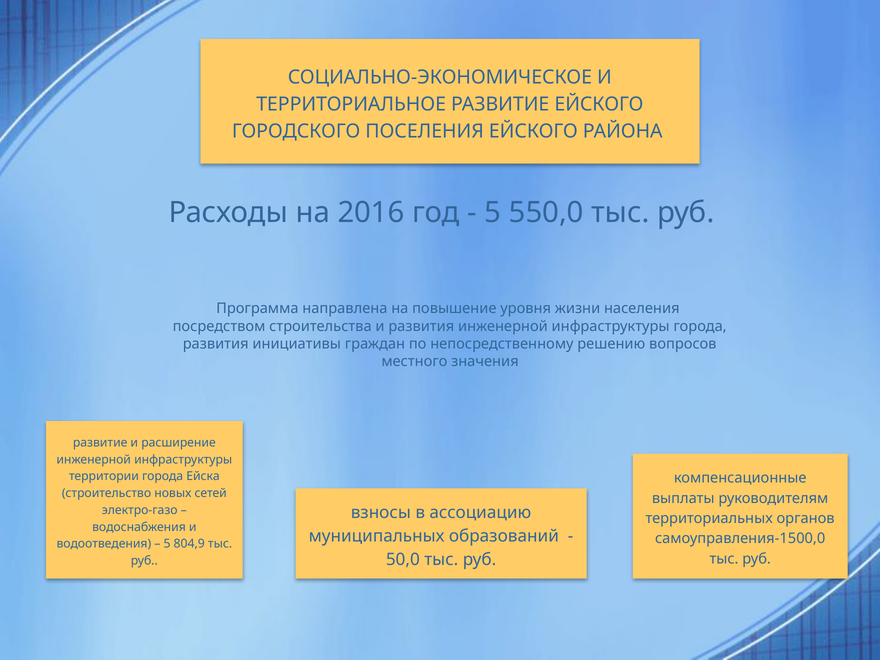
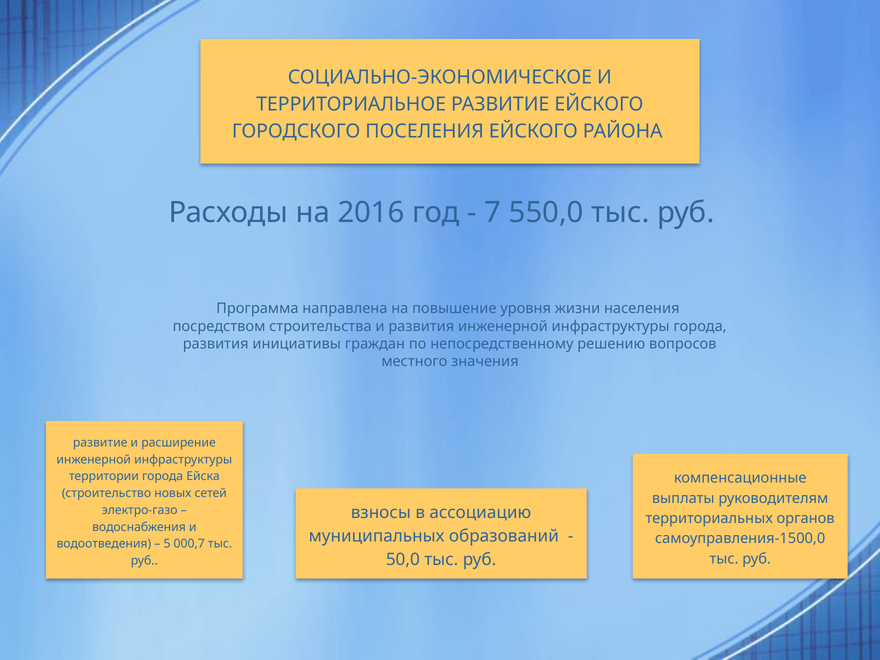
5: 5 -> 7 (493, 213)
804,9: 804,9 -> 000,7 (189, 544)
